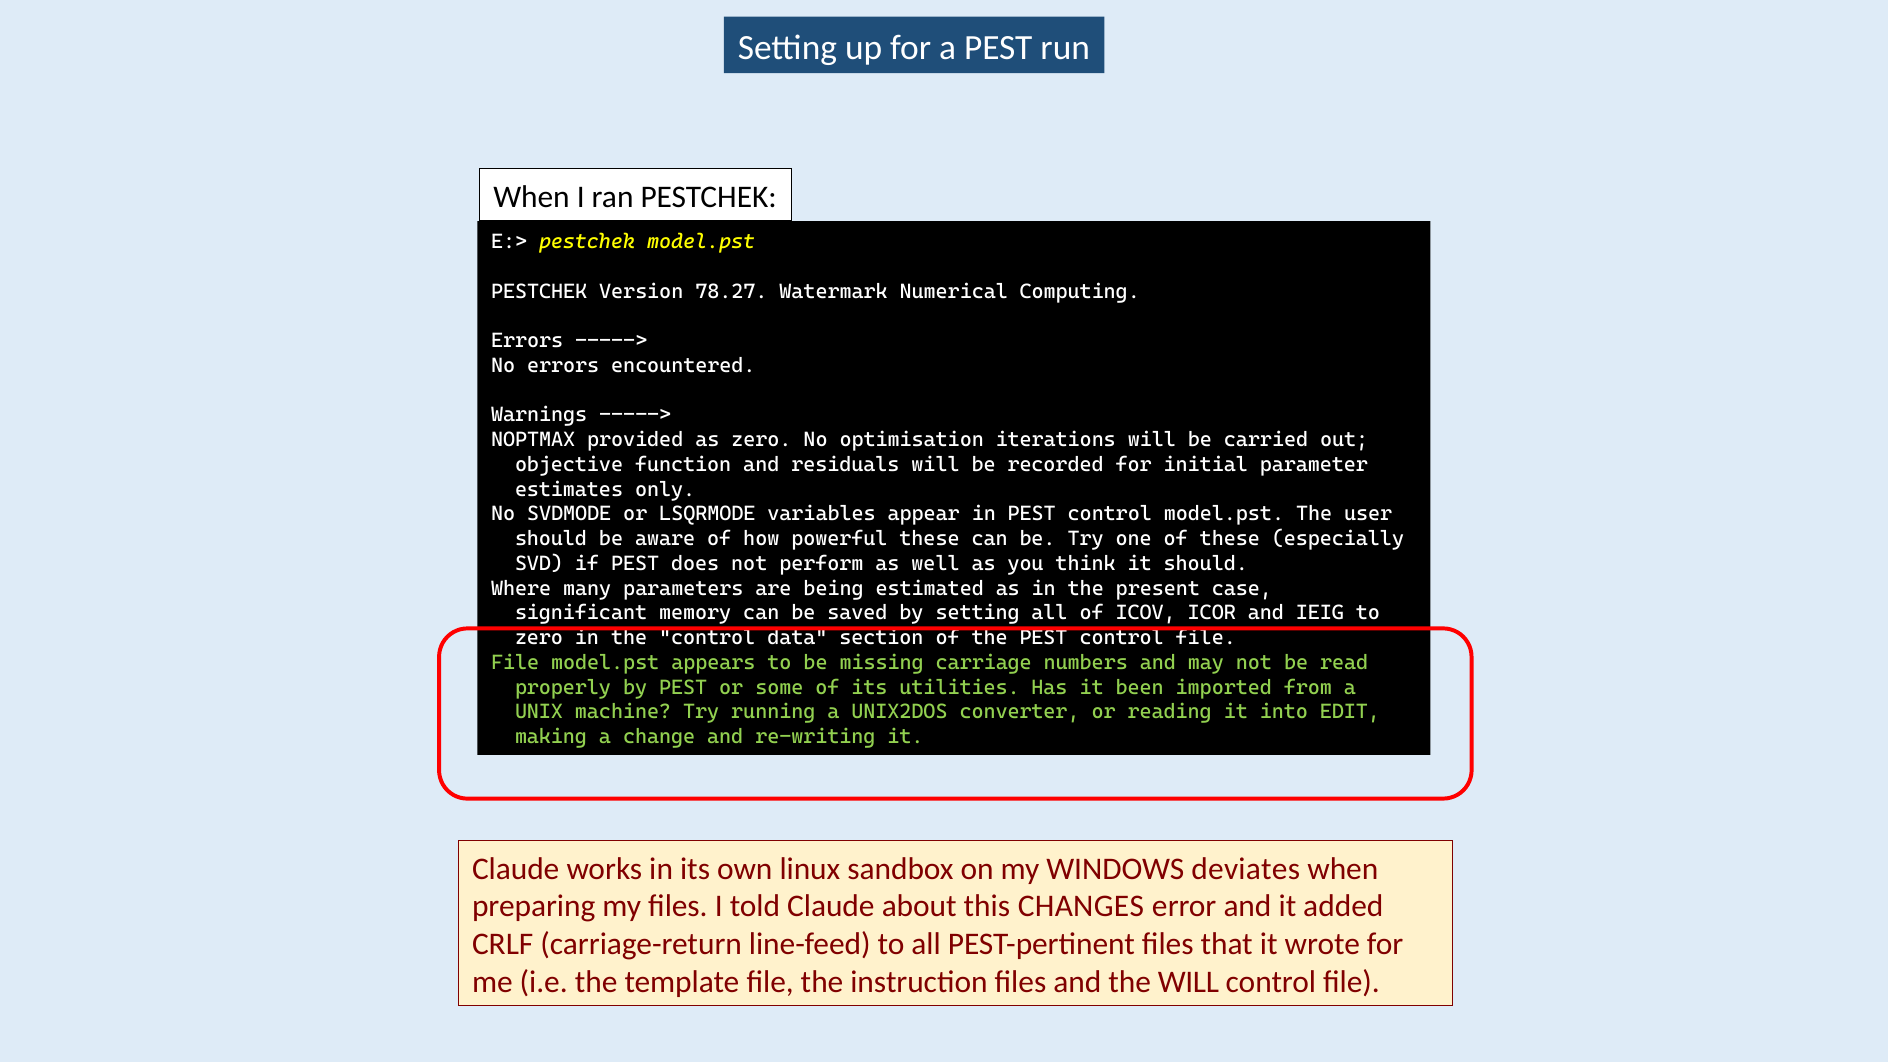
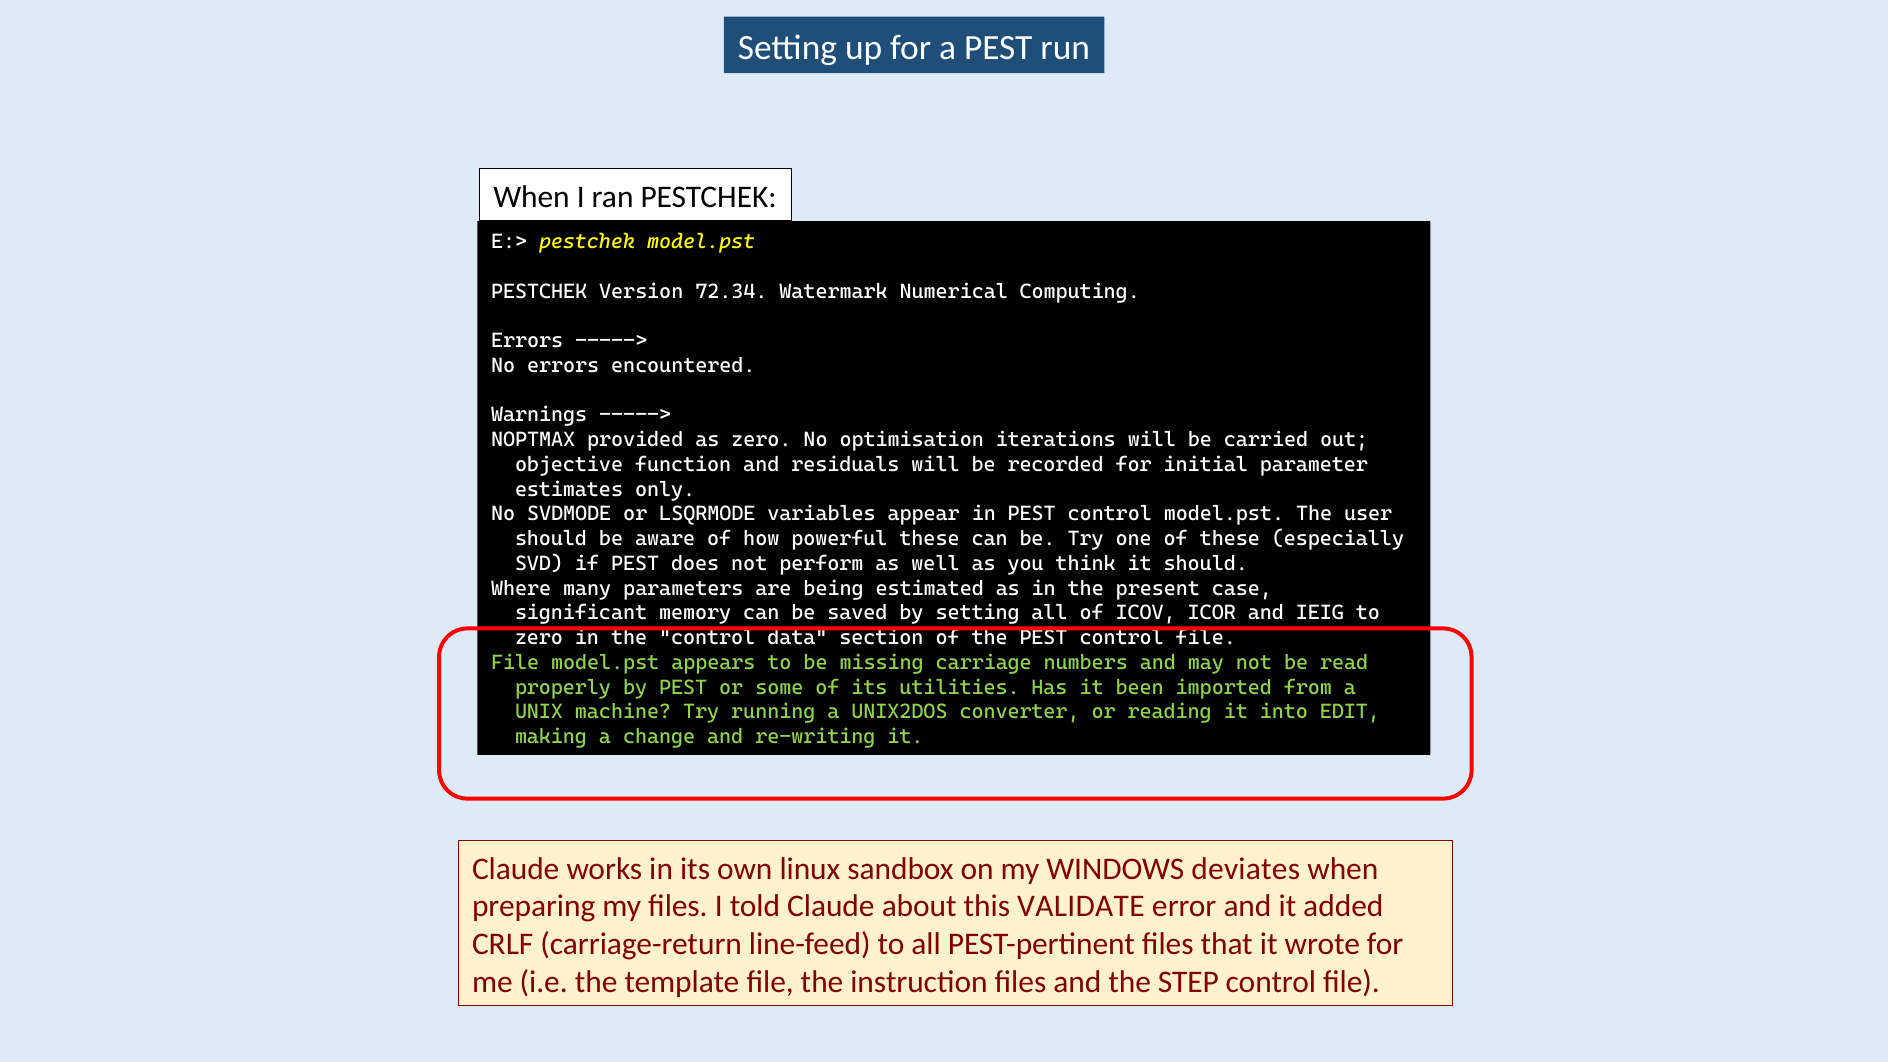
78.27: 78.27 -> 72.34 (731, 291)
CHANGES: CHANGES -> VALIDATE (1081, 907)
the WILL: WILL -> STEP (1188, 982)
